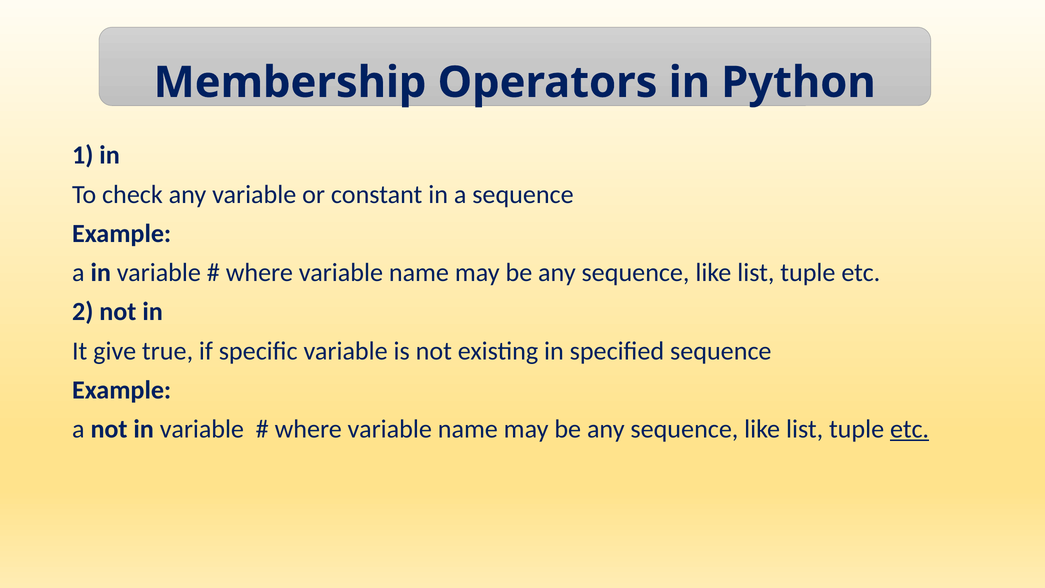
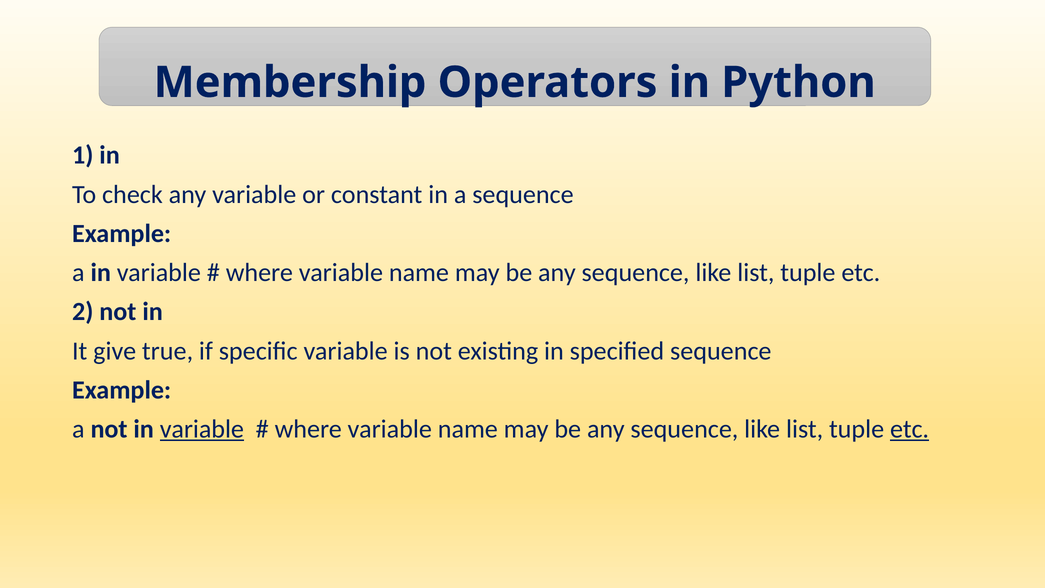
variable underline: none -> present (202, 429)
